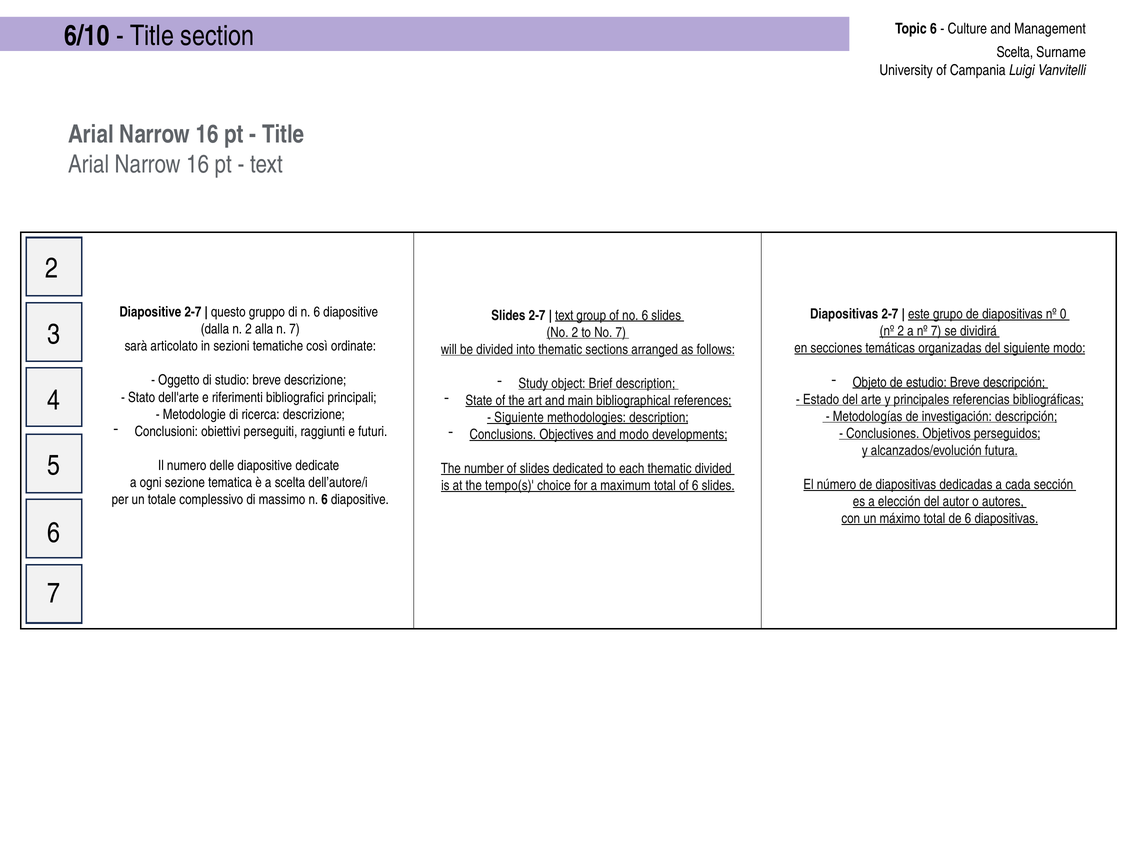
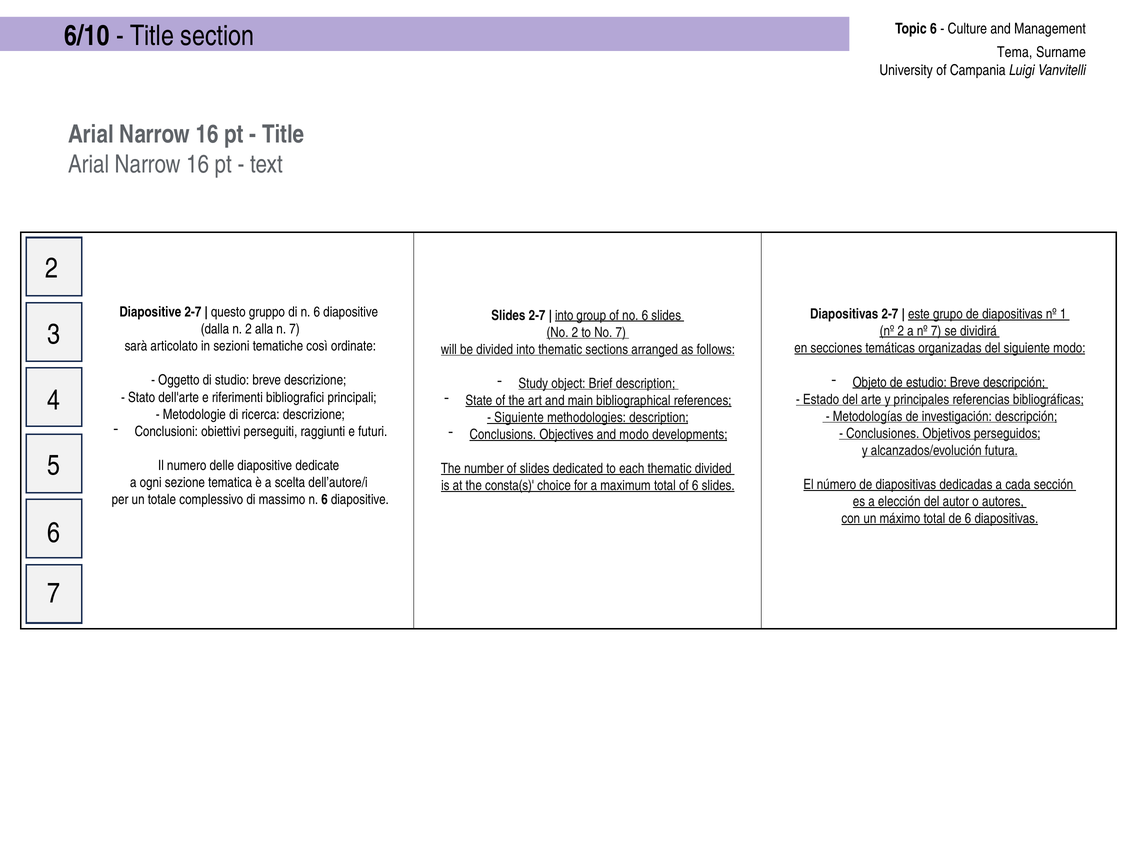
Scelta: Scelta -> Tema (1015, 52)
0: 0 -> 1 (1063, 314)
text: text -> into (564, 316)
tempo(s: tempo(s -> consta(s (510, 486)
